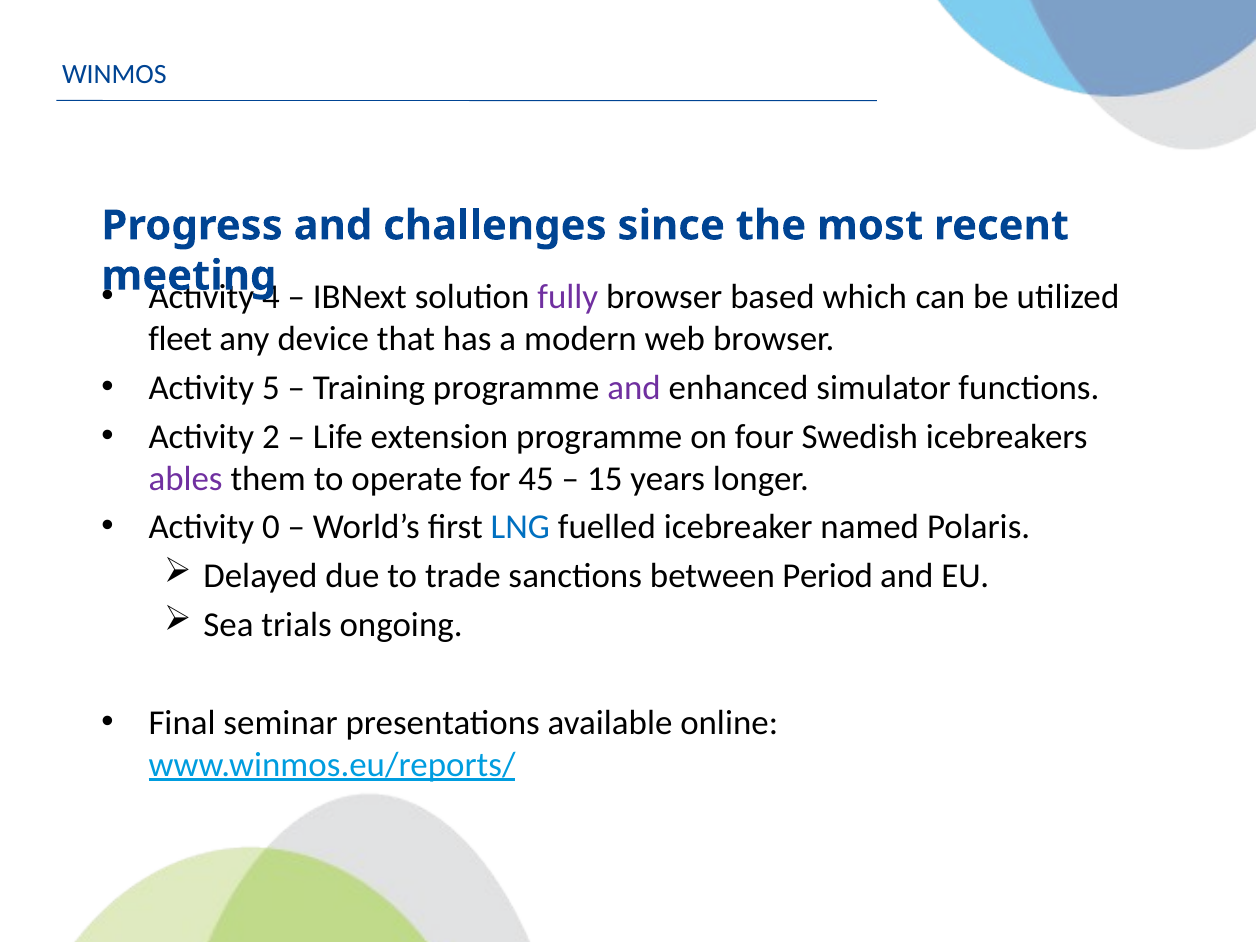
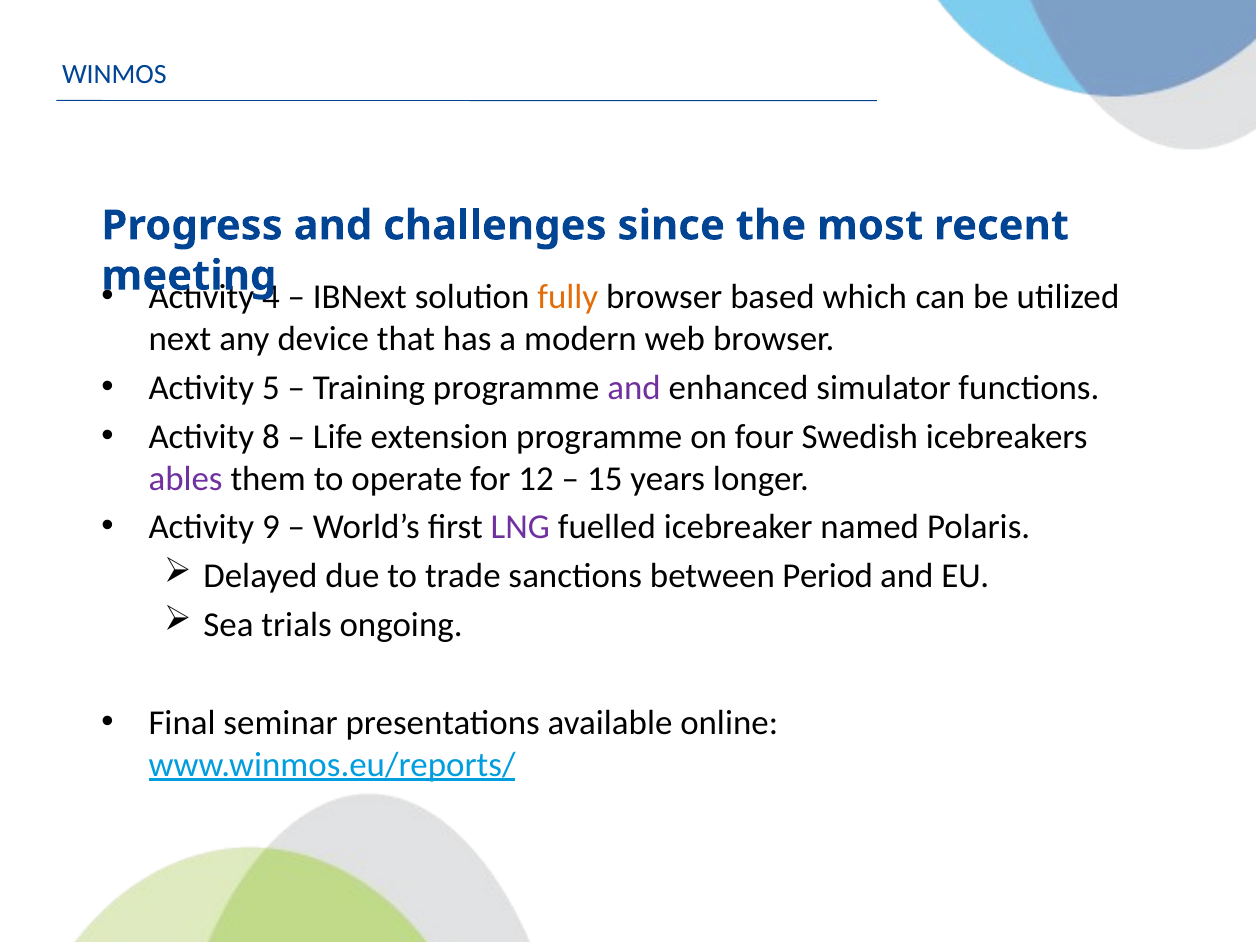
fully colour: purple -> orange (568, 297)
fleet: fleet -> next (180, 339)
2: 2 -> 8 (271, 437)
45: 45 -> 12 (536, 479)
0: 0 -> 9 (271, 527)
LNG colour: blue -> purple (520, 527)
